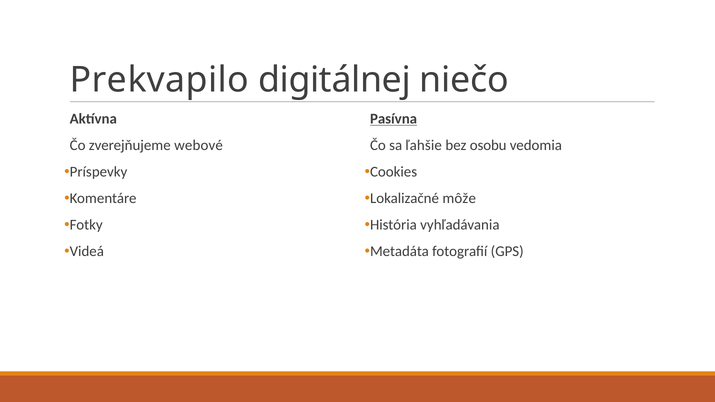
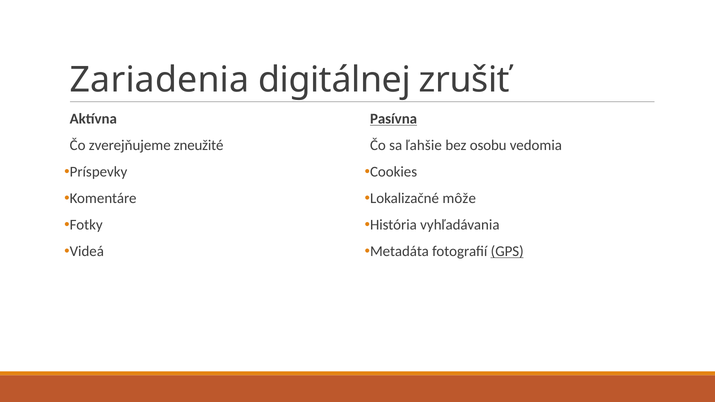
Prekvapilo: Prekvapilo -> Zariadenia (160, 80)
niečo: niečo -> zrušiť (464, 80)
webové: webové -> zneužité (199, 145)
GPS underline: none -> present (507, 251)
